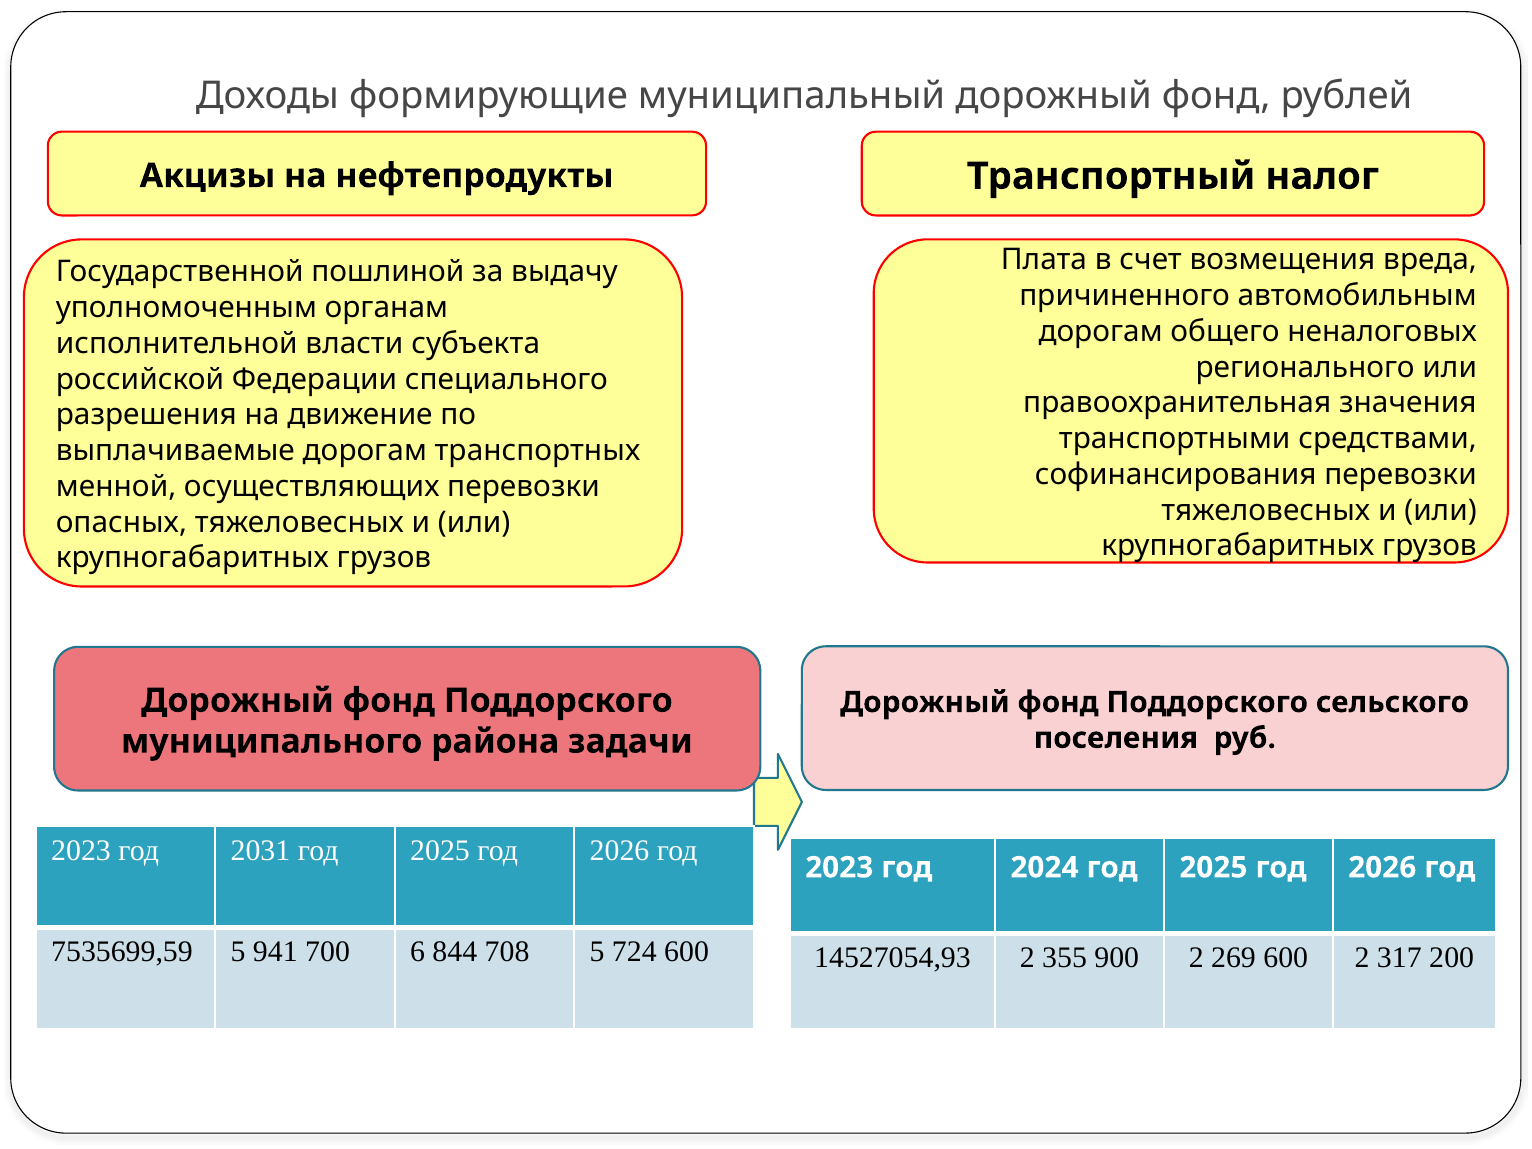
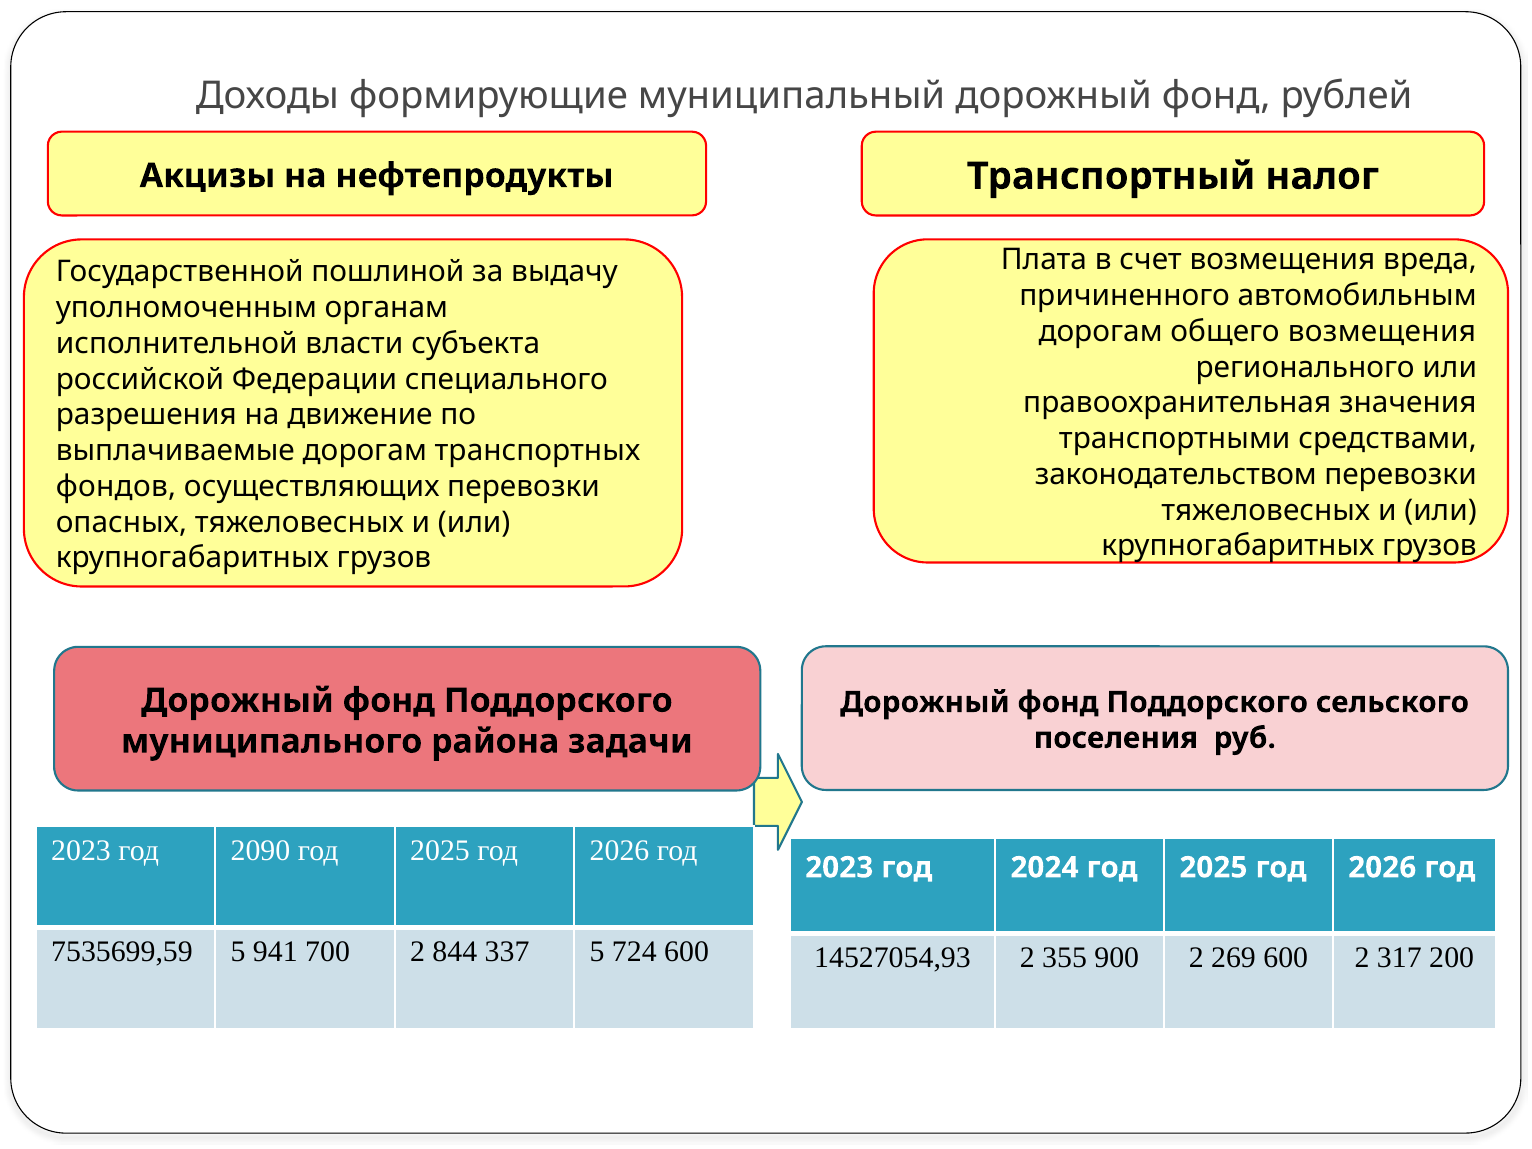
общего неналоговых: неналоговых -> возмещения (1382, 331)
софинансирования: софинансирования -> законодательством (1176, 474)
менной: менной -> фондов (116, 486)
2031: 2031 -> 2090 (260, 850)
700 6: 6 -> 2 (418, 952)
708: 708 -> 337 (507, 952)
